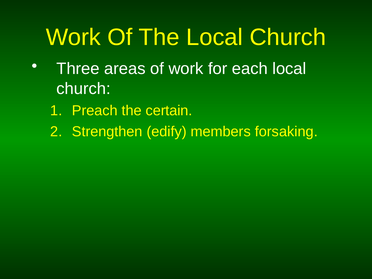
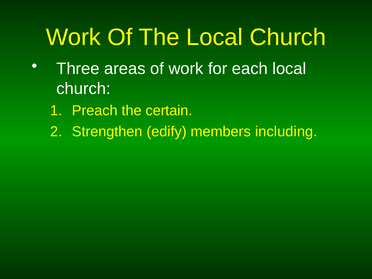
forsaking: forsaking -> including (286, 132)
